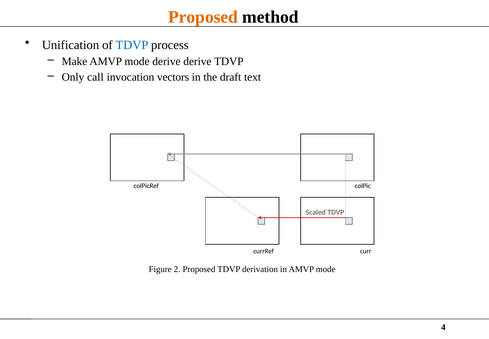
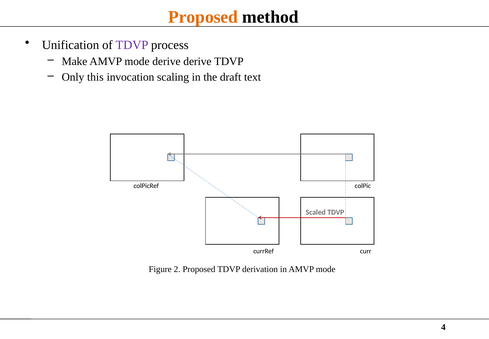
TDVP colour: blue -> purple (132, 45)
call: call -> this (95, 77)
vectors: vectors -> scaling (173, 77)
